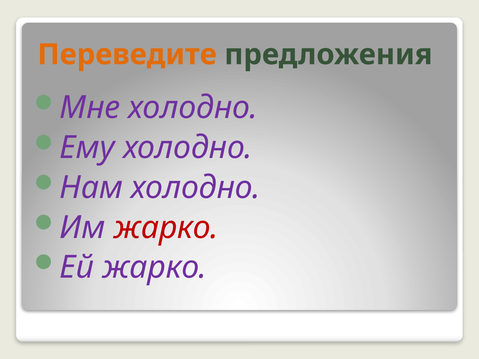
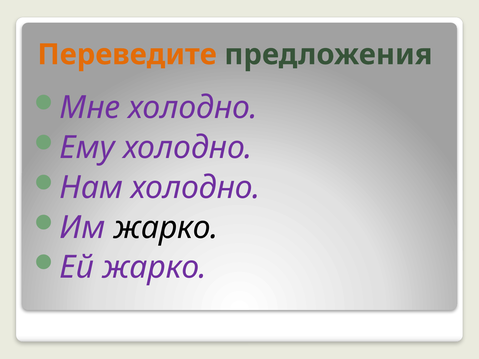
жарко colour: red -> black (166, 228)
